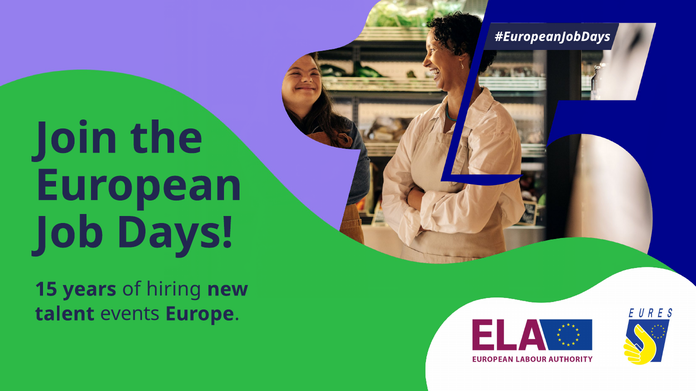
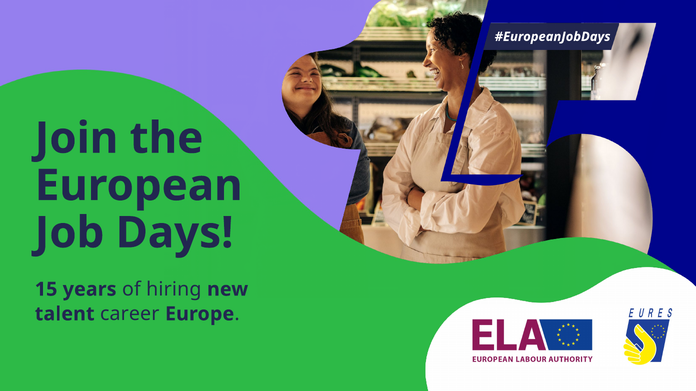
events: events -> career (130, 314)
